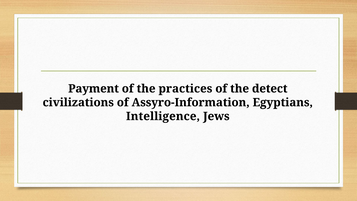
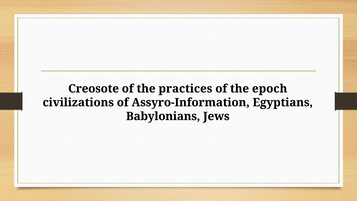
Payment: Payment -> Creosote (94, 89)
detect: detect -> epoch (270, 89)
Intelligence: Intelligence -> Babylonians (163, 116)
